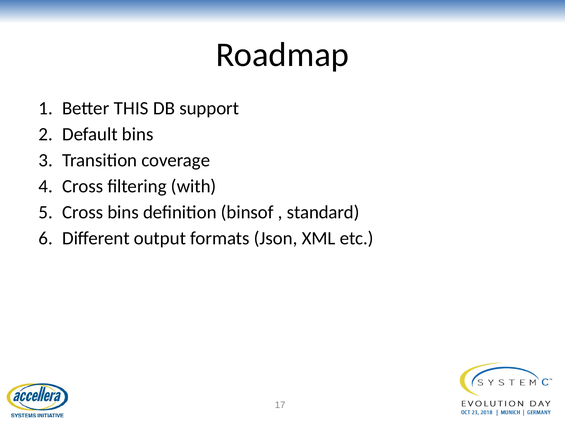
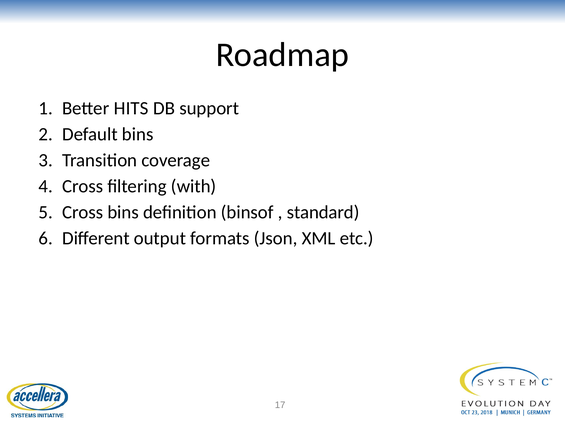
THIS: THIS -> HITS (131, 108)
